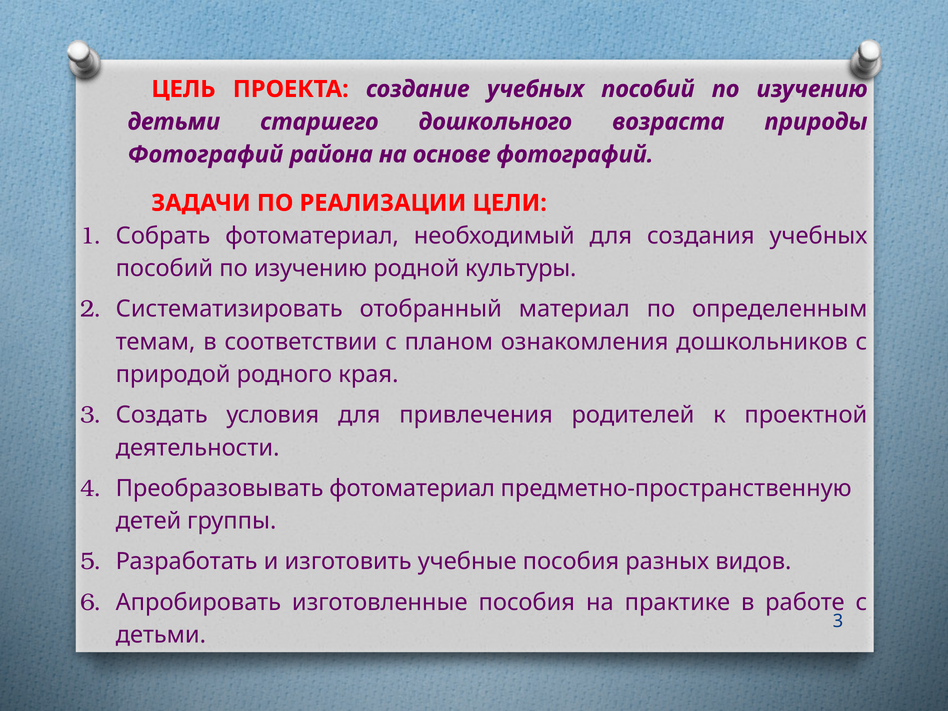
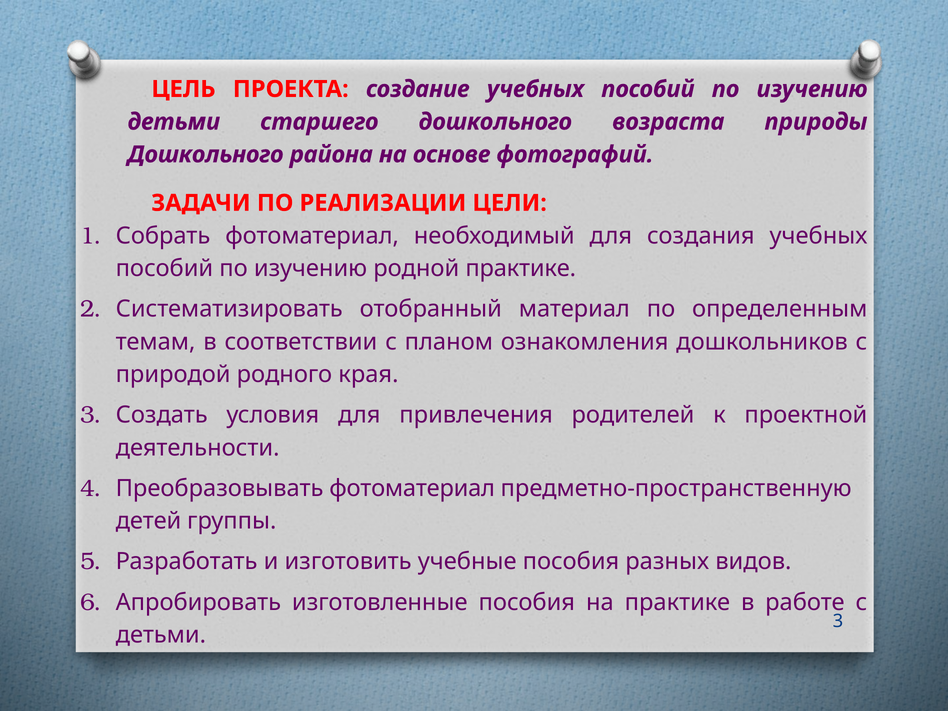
Фотографий: Фотографий -> Дошкольного (206, 155)
родной культуры: культуры -> практике (521, 268)
